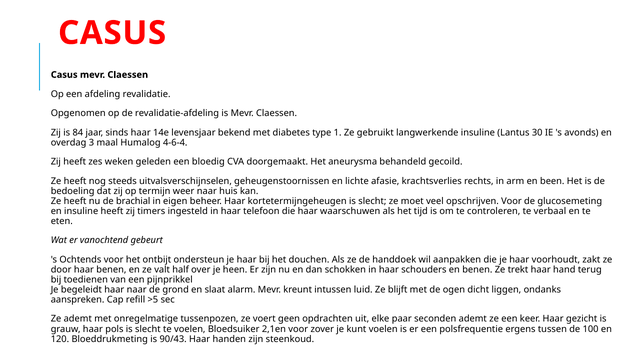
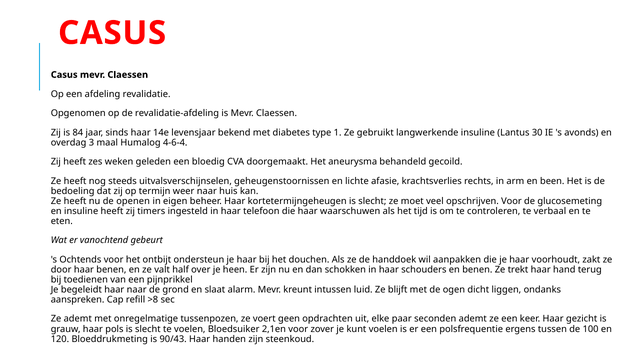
brachial: brachial -> openen (133, 201)
>5: >5 -> >8 (153, 300)
